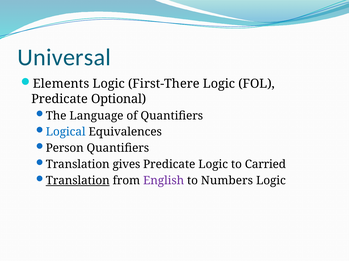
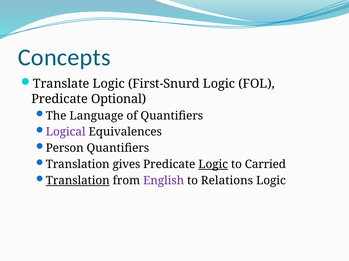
Universal: Universal -> Concepts (64, 58)
Elements: Elements -> Translate (61, 84)
First-There: First-There -> First-Snurd (164, 84)
Logical colour: blue -> purple (66, 132)
Logic underline: none -> present (213, 165)
Numbers: Numbers -> Relations (227, 181)
